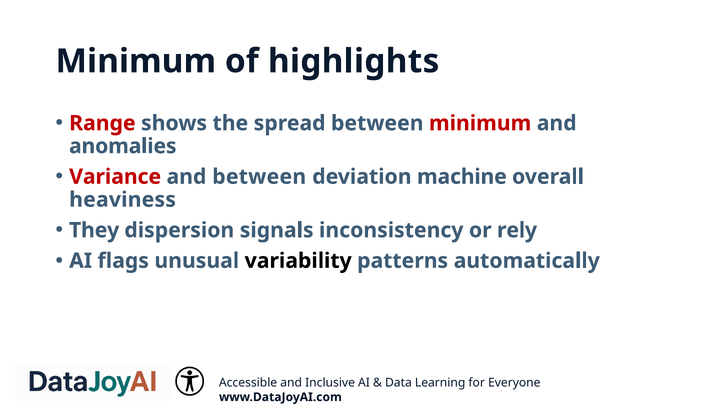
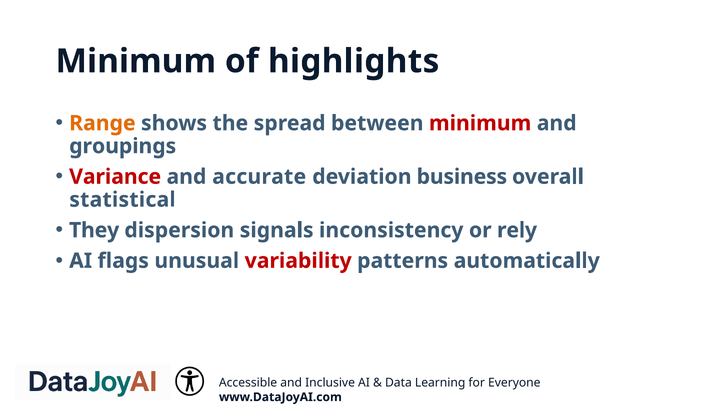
Range colour: red -> orange (102, 123)
anomalies: anomalies -> groupings (123, 146)
and between: between -> accurate (259, 177)
machine: machine -> business (462, 177)
heaviness: heaviness -> statistical (123, 199)
variability colour: black -> red (298, 261)
